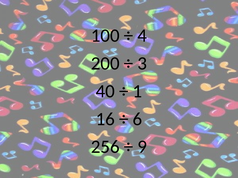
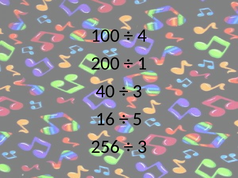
3: 3 -> 1 (142, 64)
1: 1 -> 3 (137, 91)
6: 6 -> 5 (137, 119)
9: 9 -> 3 (142, 147)
